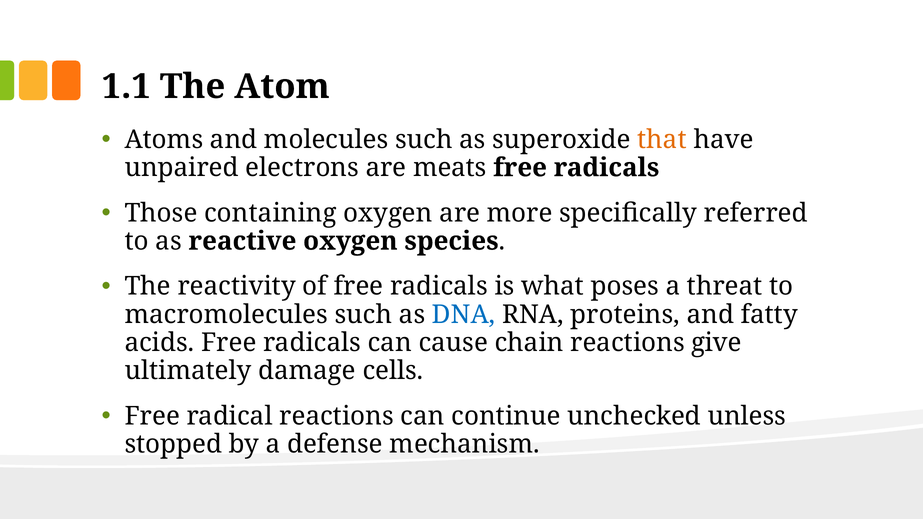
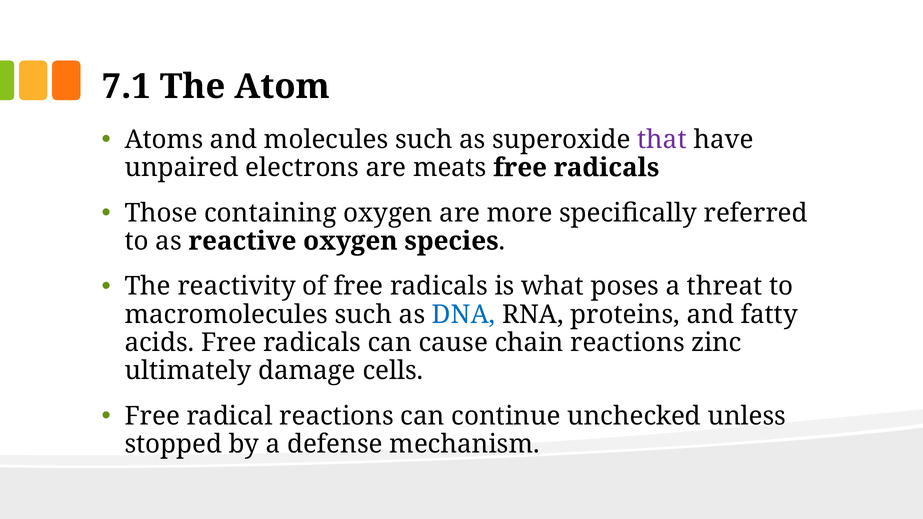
1.1: 1.1 -> 7.1 (126, 87)
that colour: orange -> purple (662, 140)
give: give -> zinc (716, 343)
